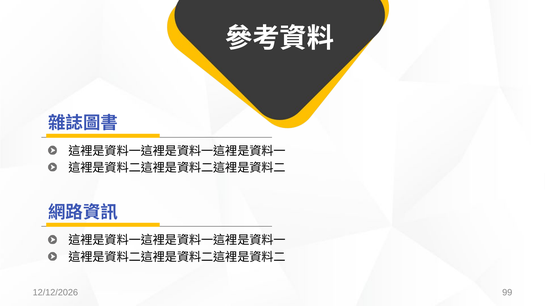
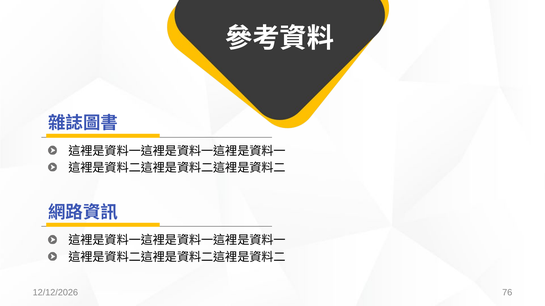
99: 99 -> 76 (507, 293)
